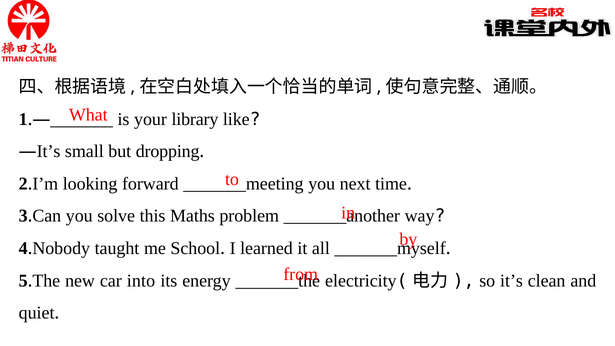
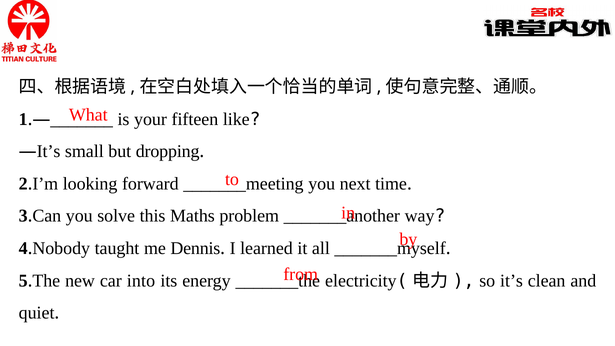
library: library -> fifteen (195, 119)
School: School -> Dennis (195, 248)
